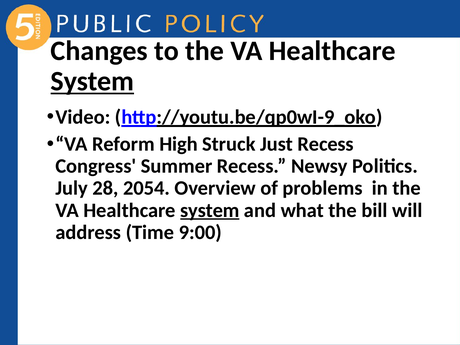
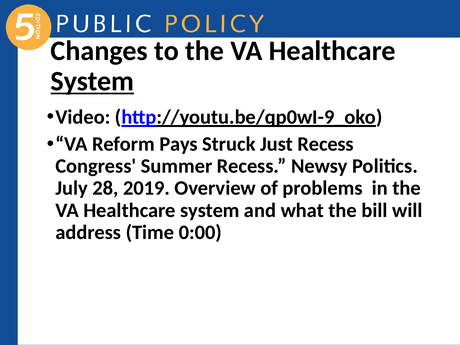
High: High -> Pays (179, 144)
2054: 2054 -> 2019 (146, 188)
system underline: present -> none (210, 210)
9:00: 9:00 -> 0:00 (200, 232)
